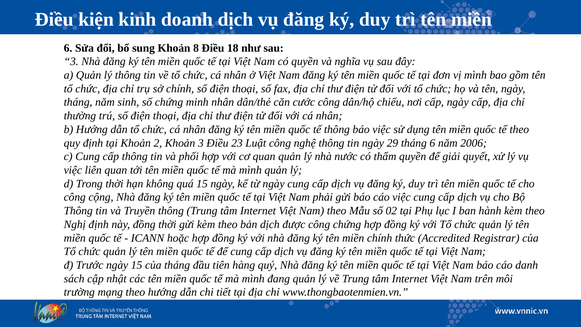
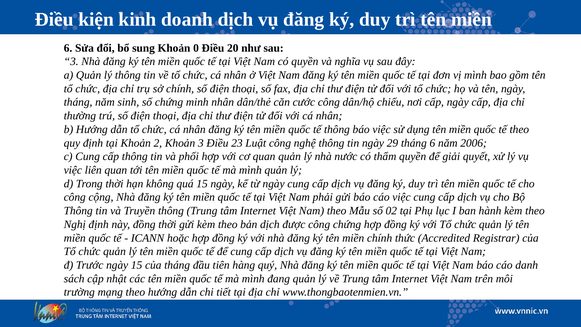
8: 8 -> 0 (196, 48)
18: 18 -> 20 (233, 48)
